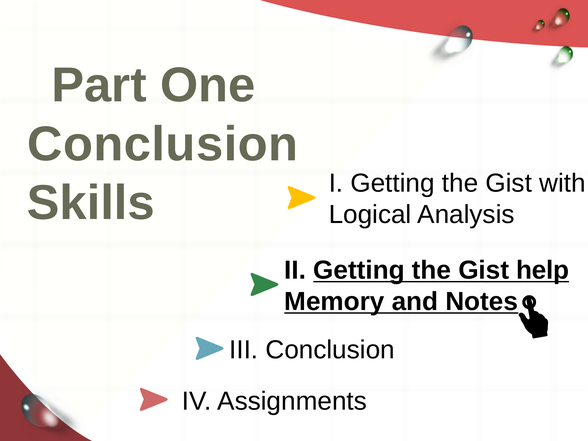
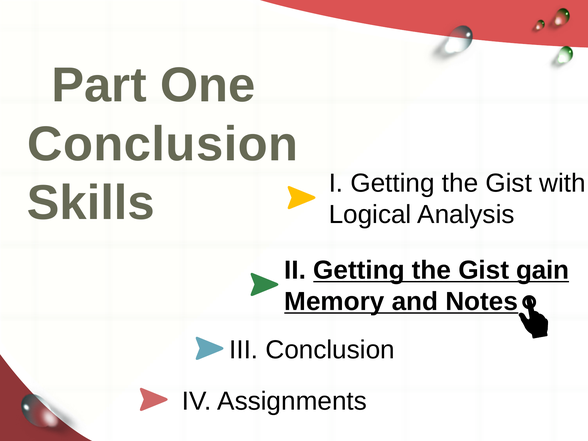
help: help -> gain (543, 270)
